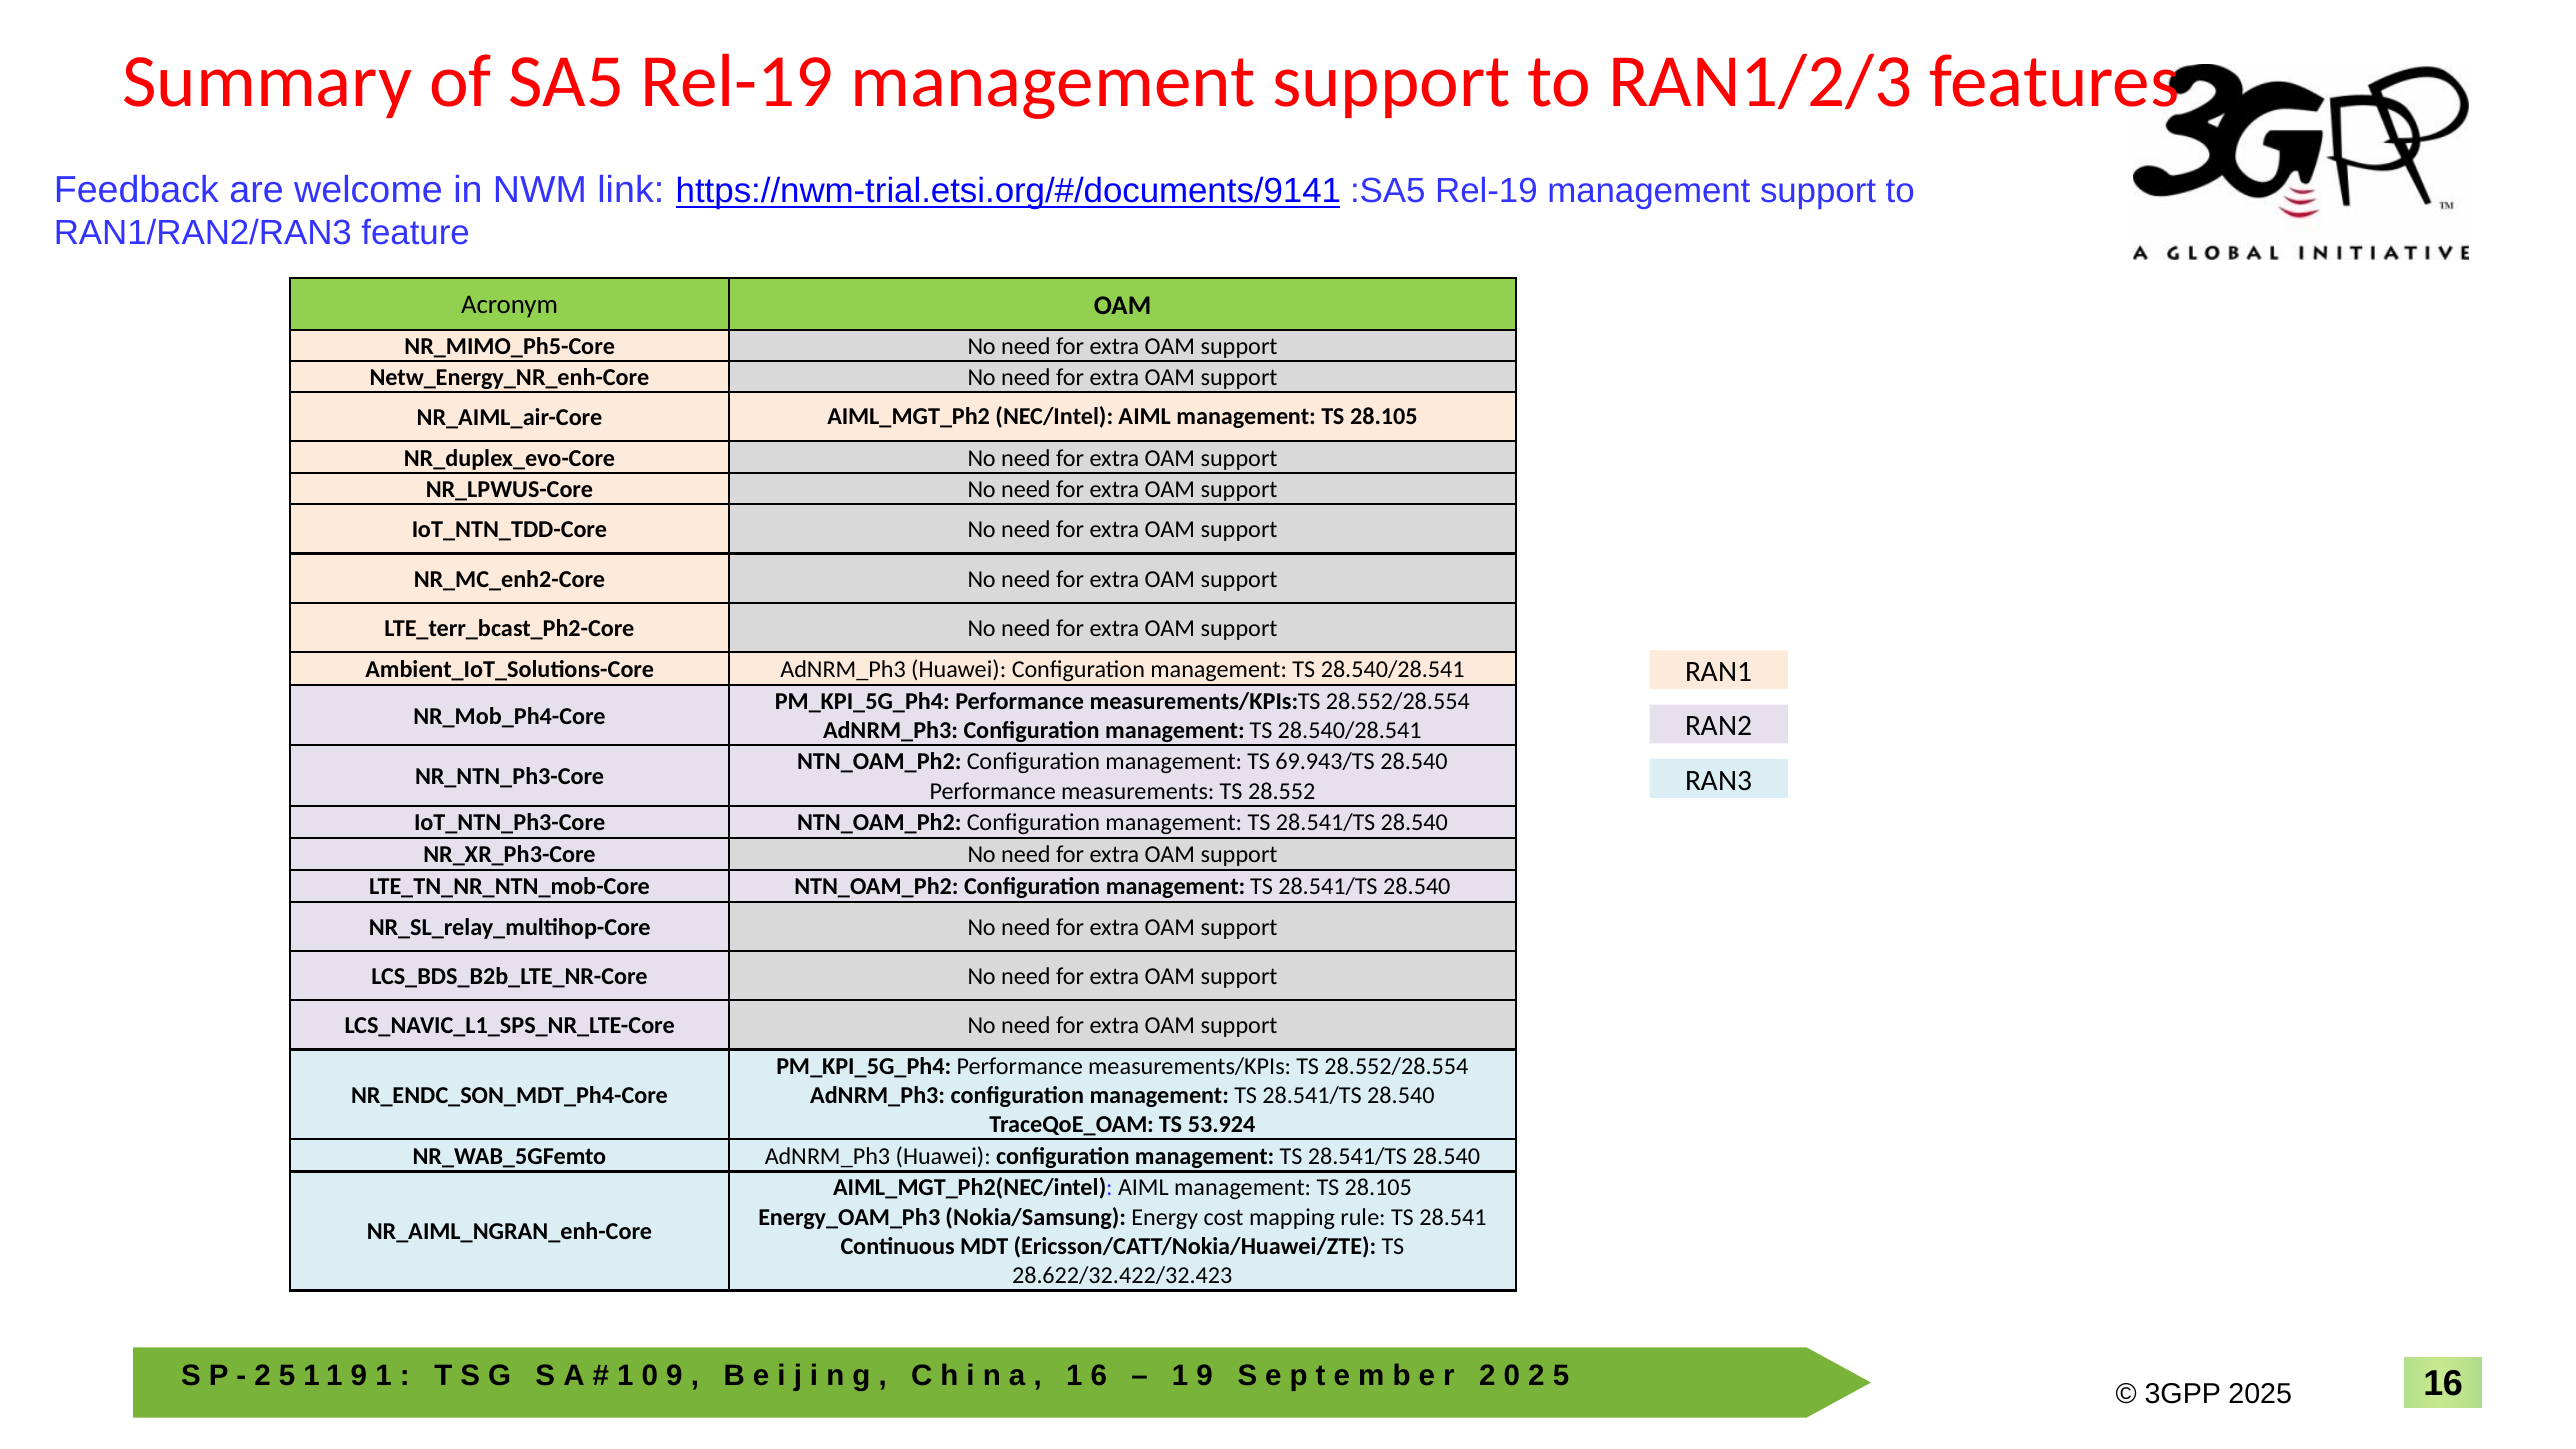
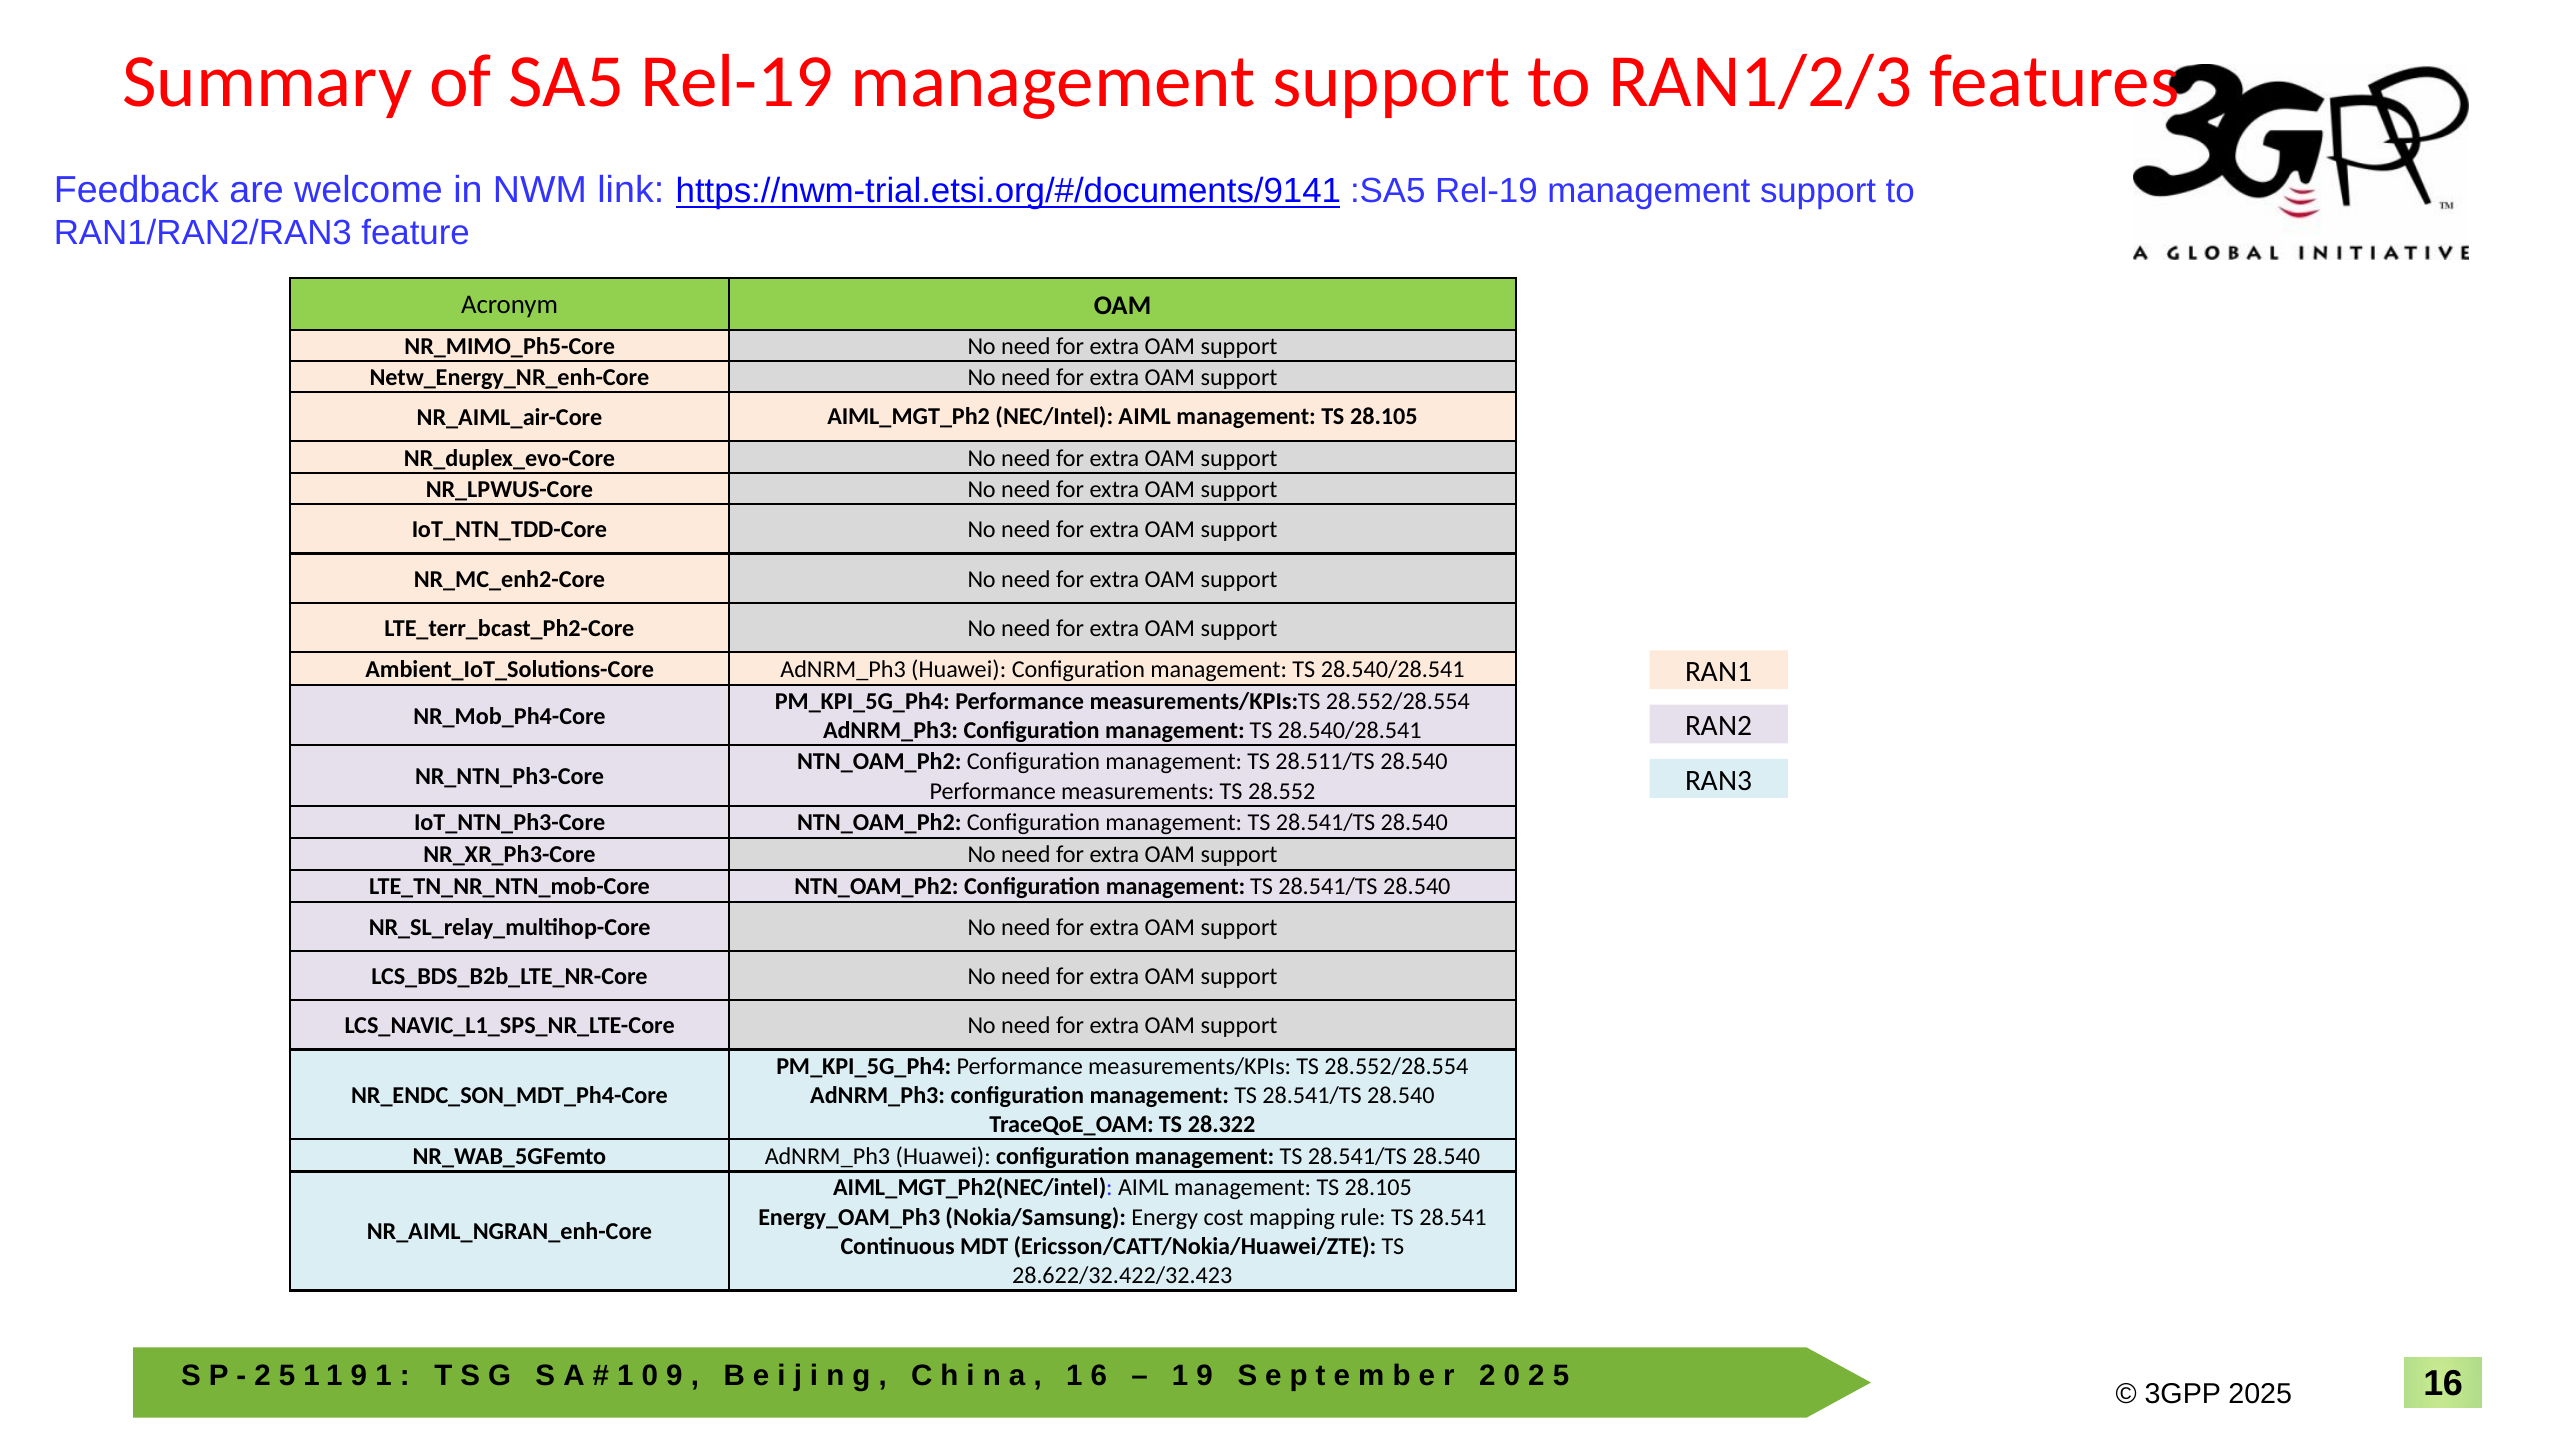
69.943/TS: 69.943/TS -> 28.511/TS (1325, 762)
53.924: 53.924 -> 28.322 (1222, 1125)
